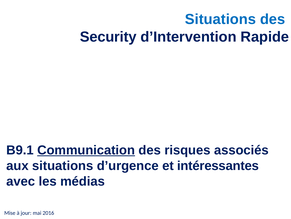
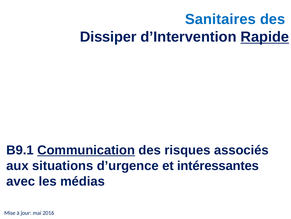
Situations: Situations -> Sanitaires (220, 19)
Security: Security -> Dissiper (108, 37)
Rapide underline: none -> present (265, 37)
